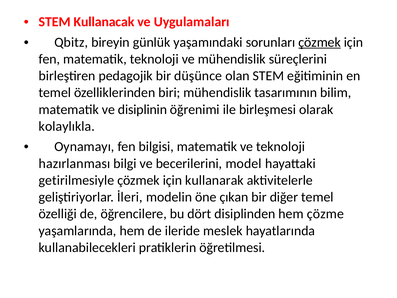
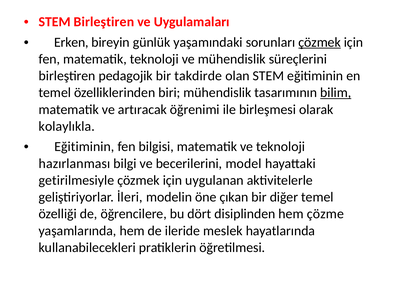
STEM Kullanacak: Kullanacak -> Birleştiren (104, 22)
Qbitz: Qbitz -> Erken (71, 42)
düşünce: düşünce -> takdirde (198, 76)
bilim underline: none -> present (336, 93)
disiplinin: disiplinin -> artıracak (142, 109)
Oynamayı: Oynamayı -> Eğitiminin (84, 147)
kullanarak: kullanarak -> uygulanan (214, 180)
